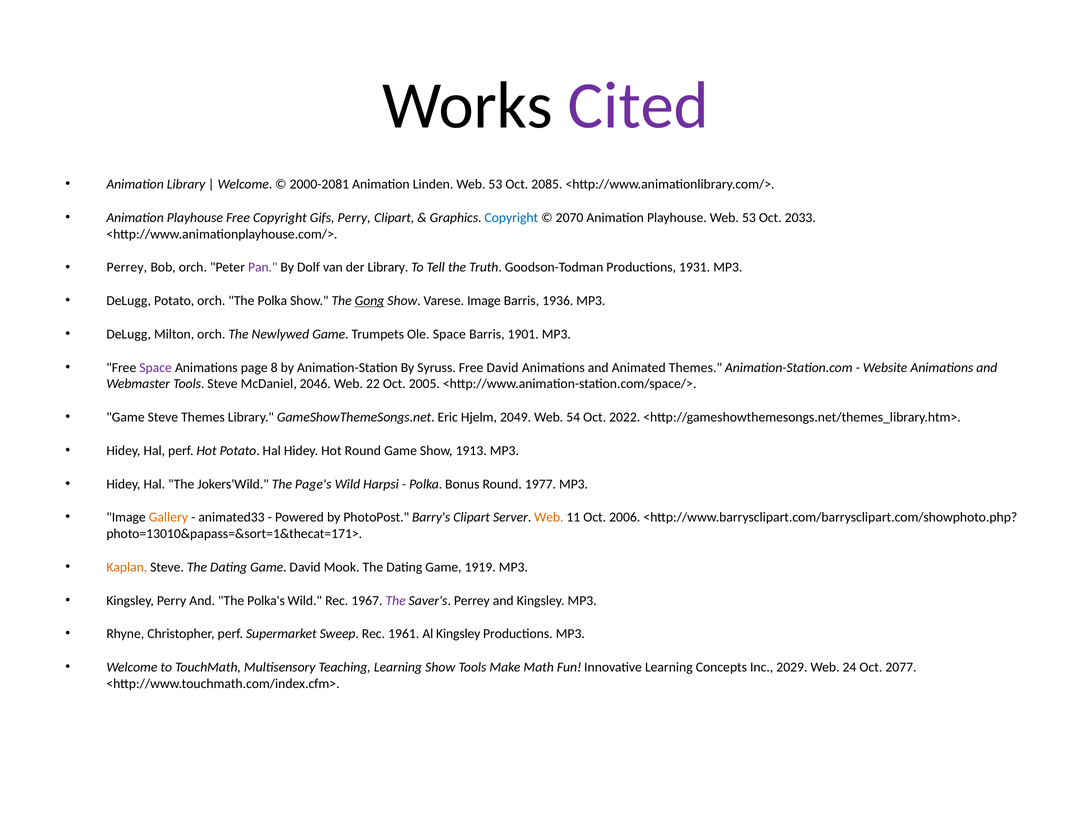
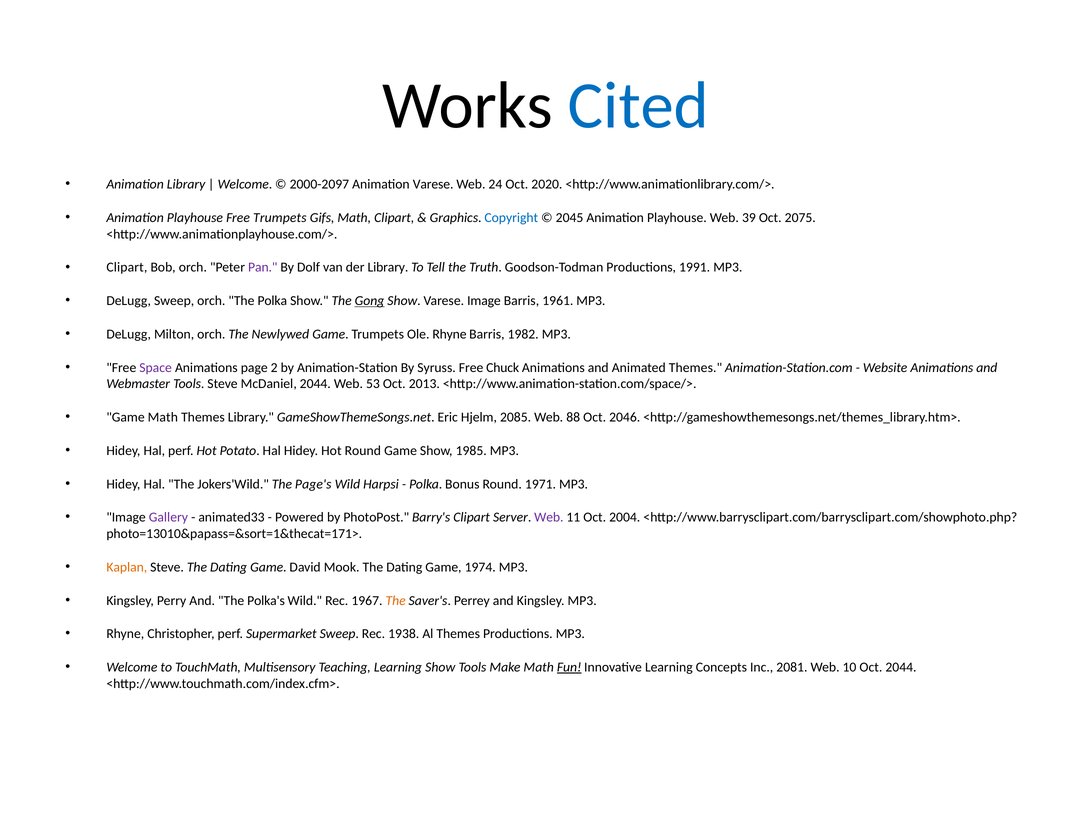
Cited colour: purple -> blue (638, 106)
2000-2081: 2000-2081 -> 2000-2097 (319, 184)
Animation Linden: Linden -> Varese (433, 184)
53: 53 -> 24 (495, 184)
2085: 2085 -> 2020 (547, 184)
Free Copyright: Copyright -> Trumpets (280, 218)
Gifs Perry: Perry -> Math (354, 218)
2070: 2070 -> 2045 (570, 218)
Playhouse Web 53: 53 -> 39 (749, 218)
2033: 2033 -> 2075 (800, 218)
Perrey: Perrey -> Clipart (127, 268)
1931: 1931 -> 1991 (695, 268)
DeLugg Potato: Potato -> Sweep (174, 301)
1936: 1936 -> 1961 (558, 301)
Ole Space: Space -> Rhyne (449, 334)
1901: 1901 -> 1982 (523, 334)
8: 8 -> 2 (274, 368)
Free David: David -> Chuck (503, 368)
McDaniel 2046: 2046 -> 2044 (315, 384)
22: 22 -> 53 (373, 384)
2005: 2005 -> 2013 (424, 384)
Game Steve: Steve -> Math (163, 417)
2049: 2049 -> 2085 (516, 417)
54: 54 -> 88 (573, 417)
2022: 2022 -> 2046 (625, 417)
1913: 1913 -> 1985 (471, 451)
1977: 1977 -> 1971 (541, 484)
Gallery colour: orange -> purple (168, 518)
Web colour: orange -> purple (549, 518)
2006: 2006 -> 2004 (625, 518)
1919: 1919 -> 1974 (480, 567)
The colour: purple -> orange (396, 601)
1961: 1961 -> 1938 (404, 634)
Al Kingsley: Kingsley -> Themes (458, 634)
Fun underline: none -> present (569, 667)
2029: 2029 -> 2081 (792, 667)
24: 24 -> 10 (849, 667)
Oct 2077: 2077 -> 2044 (901, 667)
